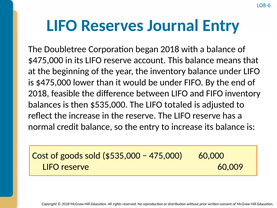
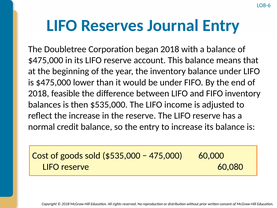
totaled: totaled -> income (178, 104)
60,009: 60,009 -> 60,080 (230, 167)
